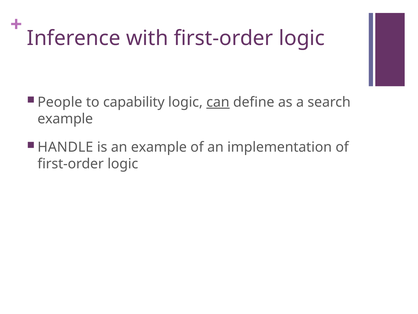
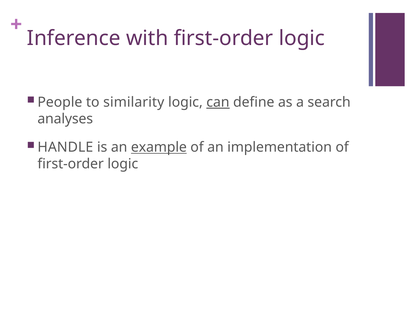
capability: capability -> similarity (134, 102)
example: example -> analyses (65, 119)
example underline: none -> present (159, 147)
